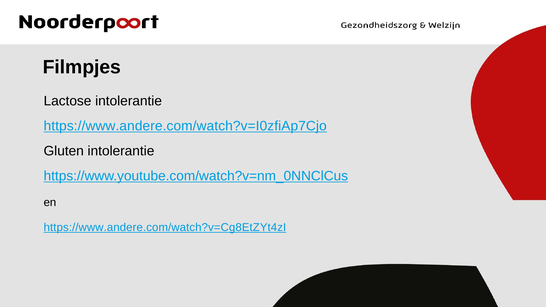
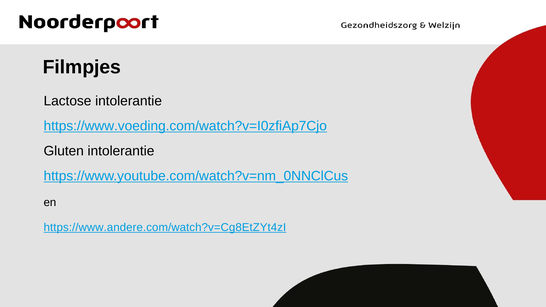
https://www.andere.com/watch?v=I0zfiAp7Cjo: https://www.andere.com/watch?v=I0zfiAp7Cjo -> https://www.voeding.com/watch?v=I0zfiAp7Cjo (185, 126)
